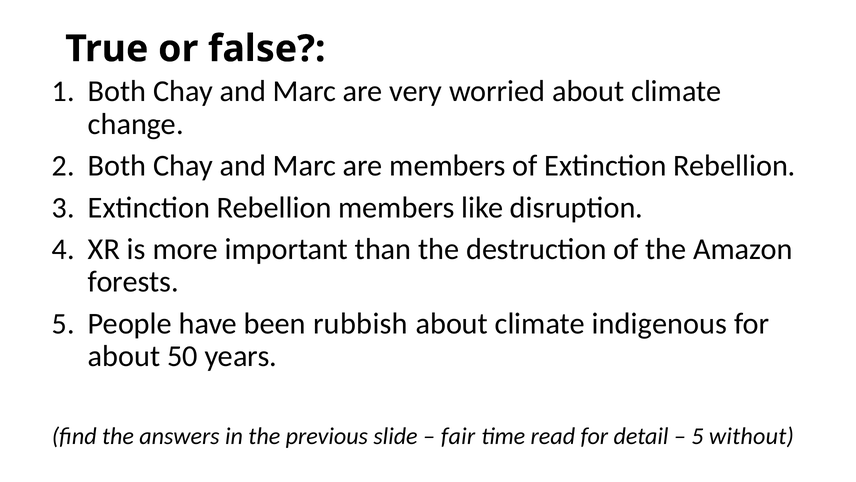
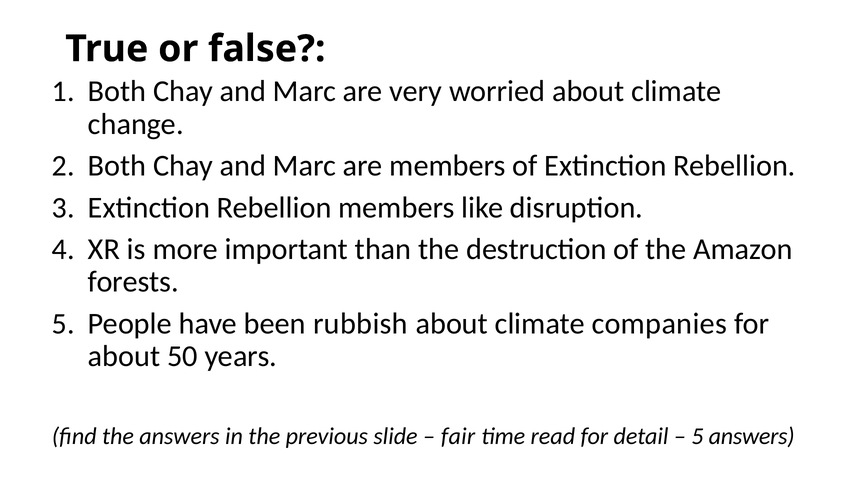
indigenous: indigenous -> companies (659, 323)
5 without: without -> answers (752, 436)
